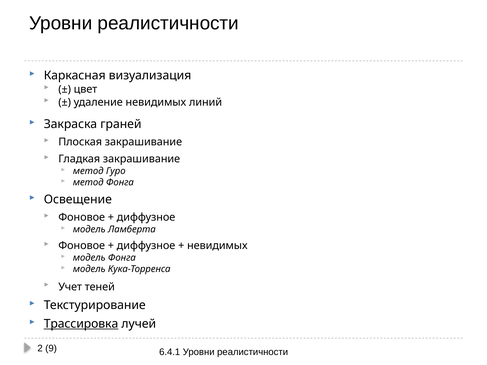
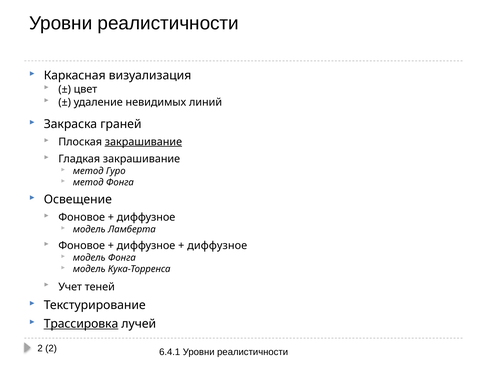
закрашивание underline: none -> present (143, 142)
невидимых: невидимых -> диффузное (217, 246)
2 9: 9 -> 2 (51, 349)
